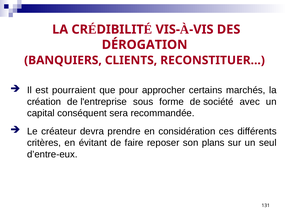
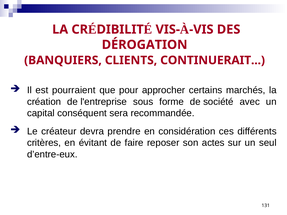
RECONSTITUER: RECONSTITUER -> CONTINUERAIT (213, 60)
plans: plans -> actes (213, 143)
